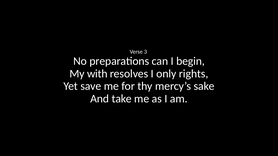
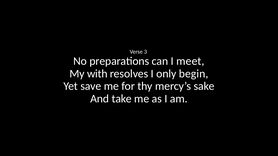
begin: begin -> meet (190, 61)
rights: rights -> begin (194, 74)
